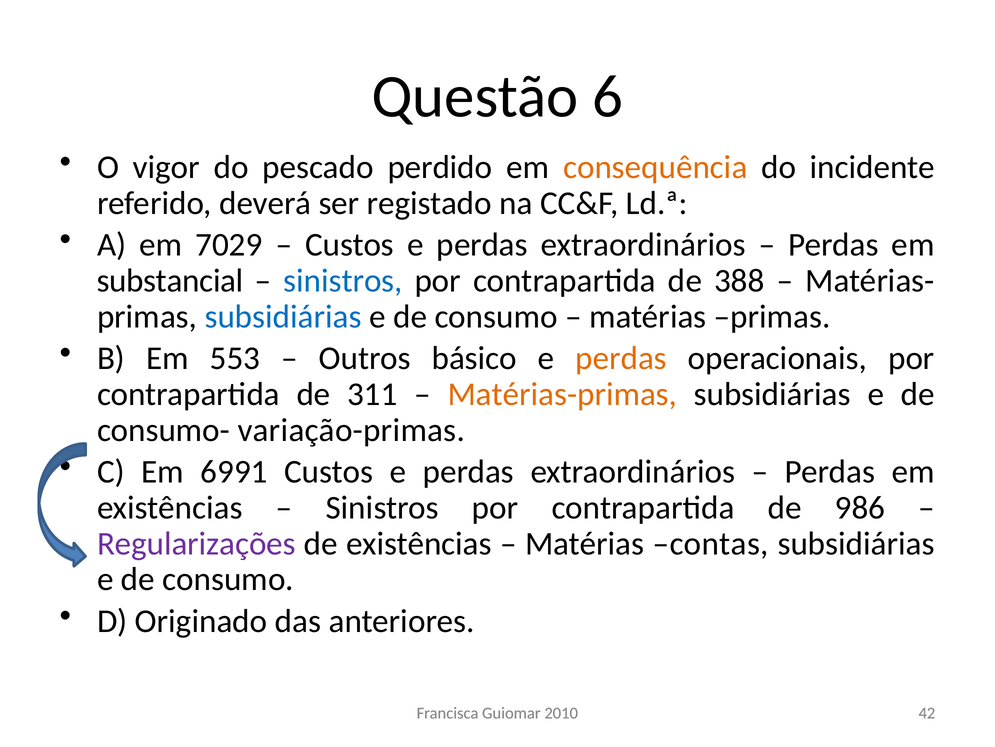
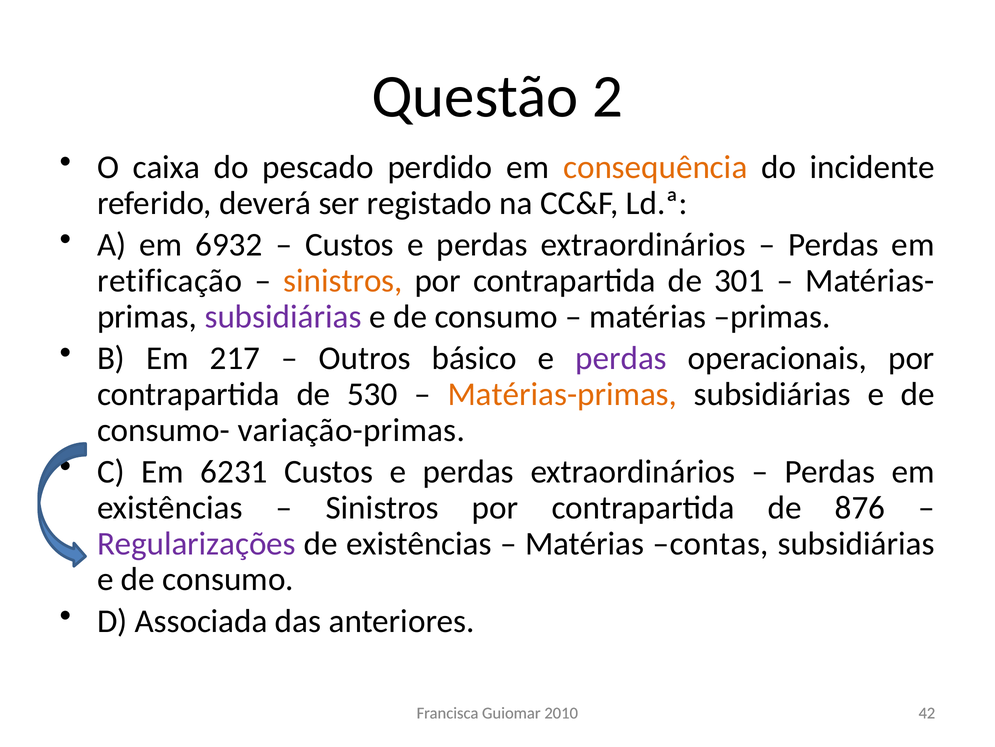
6: 6 -> 2 (608, 96)
vigor: vigor -> caixa (166, 167)
7029: 7029 -> 6932 (229, 245)
substancial: substancial -> retificação (170, 281)
sinistros colour: blue -> orange (343, 281)
388: 388 -> 301 (739, 281)
subsidiárias colour: blue -> purple (283, 316)
553: 553 -> 217 (235, 358)
perdas colour: orange -> purple (621, 358)
311: 311 -> 530 (372, 394)
6991: 6991 -> 6231 (234, 471)
986: 986 -> 876 (860, 507)
Originado: Originado -> Associada (201, 621)
